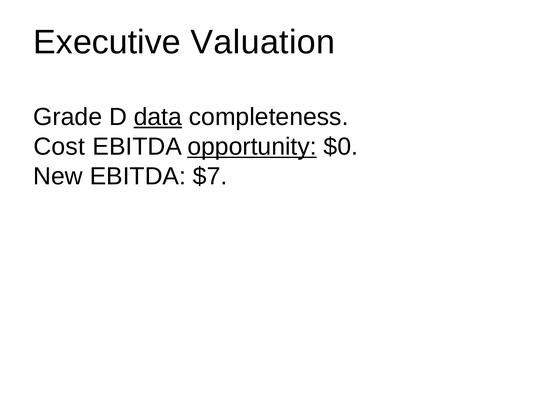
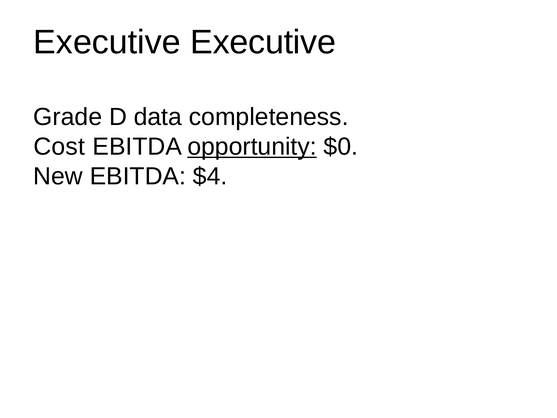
Executive Valuation: Valuation -> Executive (263, 42)
data underline: present -> none (158, 117)
$7: $7 -> $4 (210, 176)
